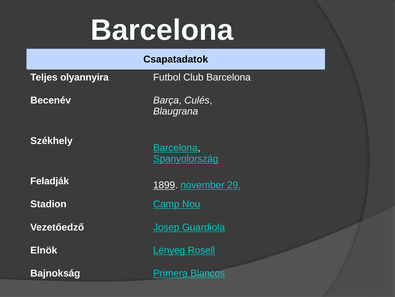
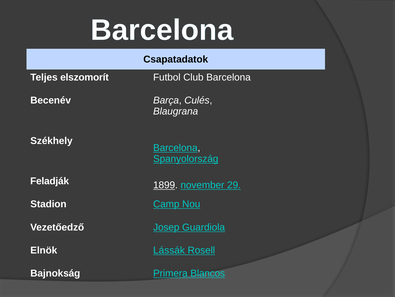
olyannyira: olyannyira -> elszomorít (85, 77)
Lényeg: Lényeg -> Lássák (169, 250)
